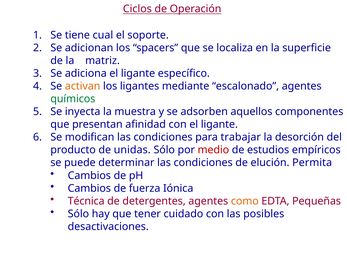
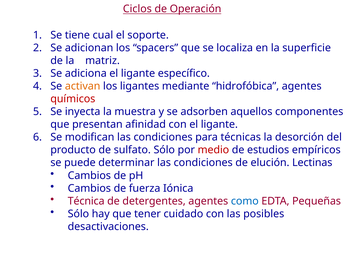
escalonado: escalonado -> hidrofóbica (246, 86)
químicos colour: green -> red (73, 99)
trabajar: trabajar -> técnicas (241, 137)
unidas: unidas -> sulfato (132, 150)
Permita: Permita -> Lectinas (312, 162)
como colour: orange -> blue (245, 200)
